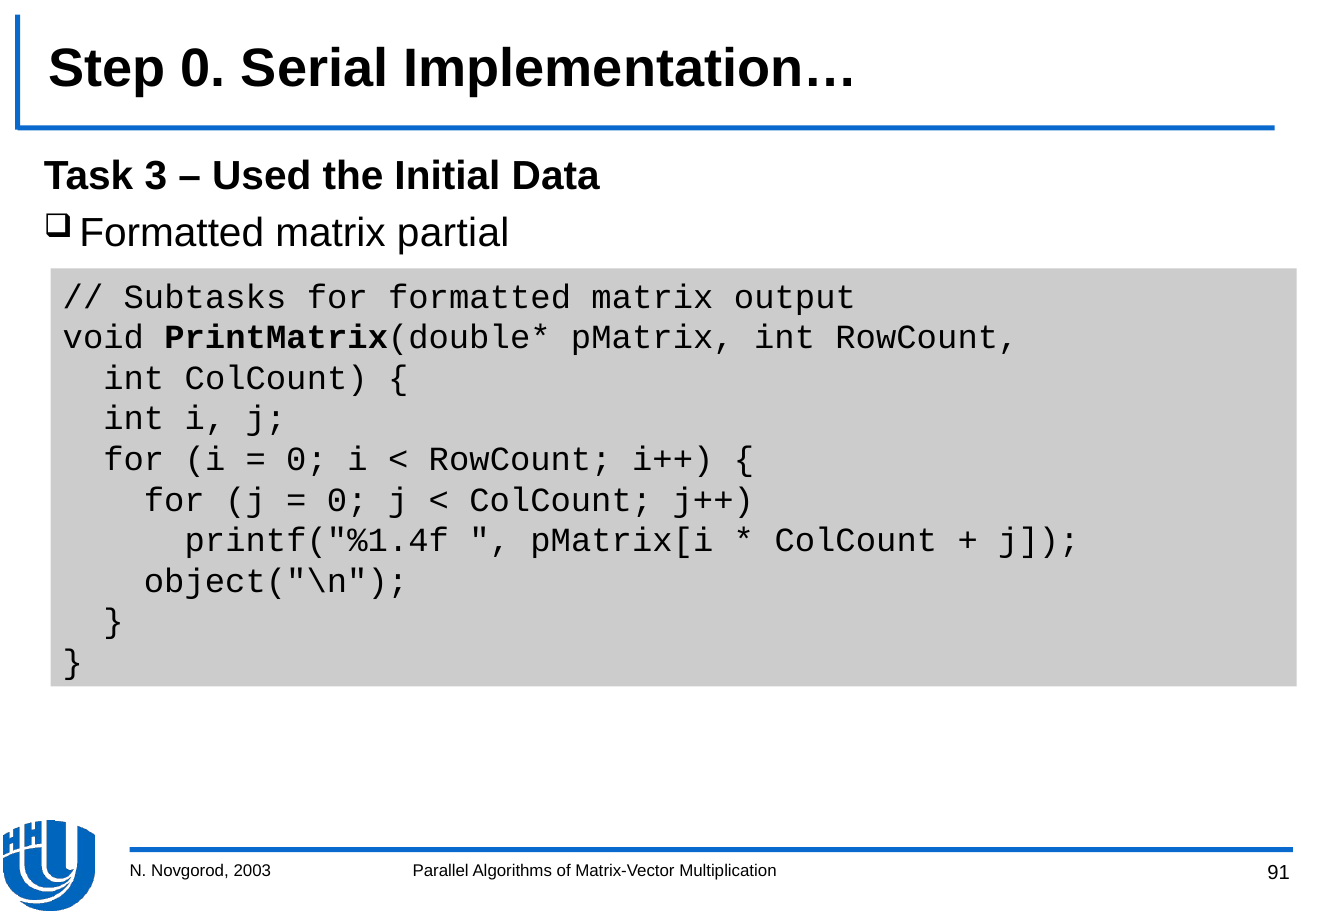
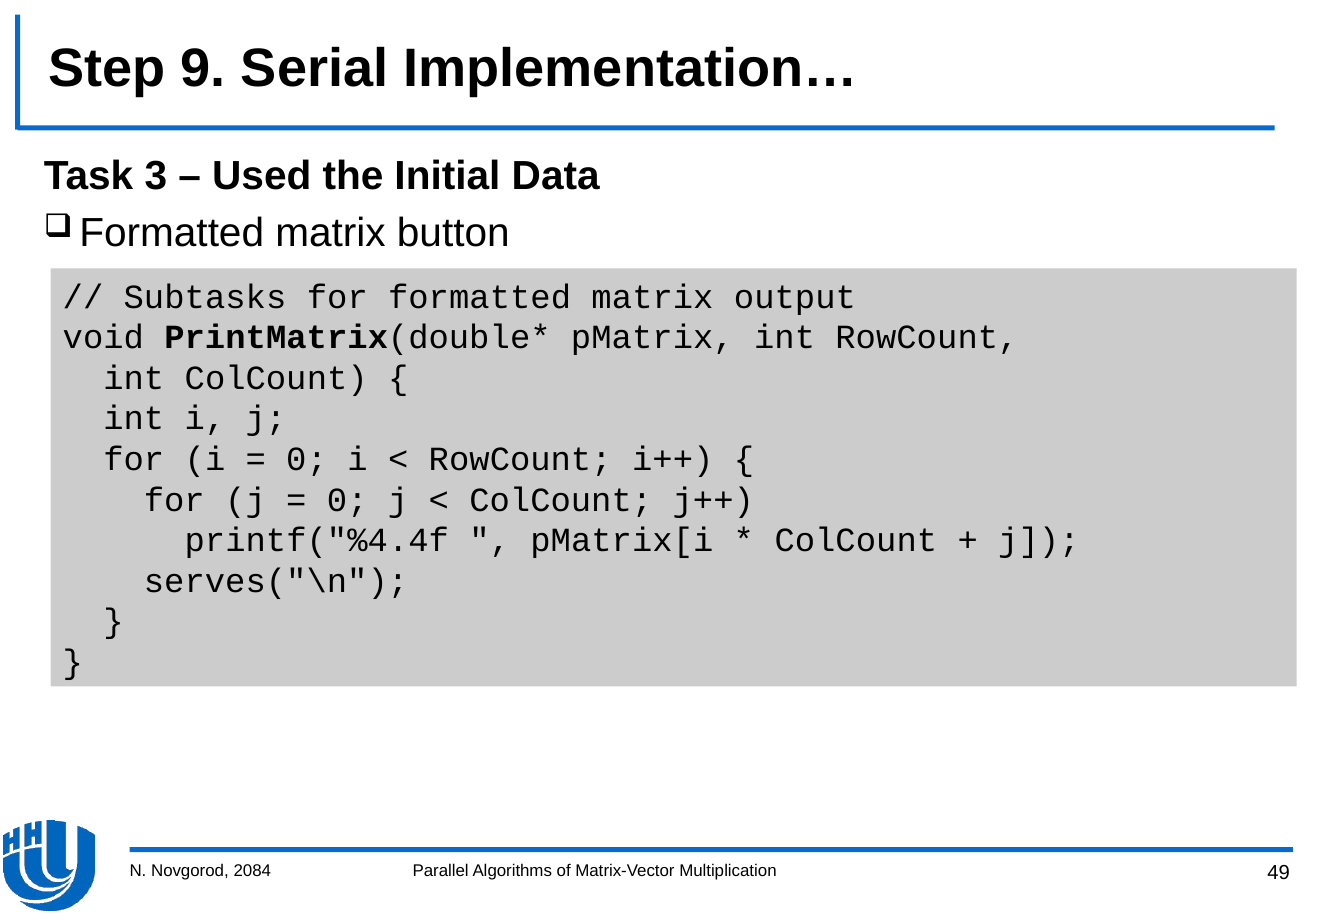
Step 0: 0 -> 9 (203, 69)
partial: partial -> button (453, 233)
printf("%1.4f: printf("%1.4f -> printf("%4.4f (317, 541)
object("\n: object("\n -> serves("\n (276, 581)
2003: 2003 -> 2084 (252, 871)
91: 91 -> 49 (1279, 873)
